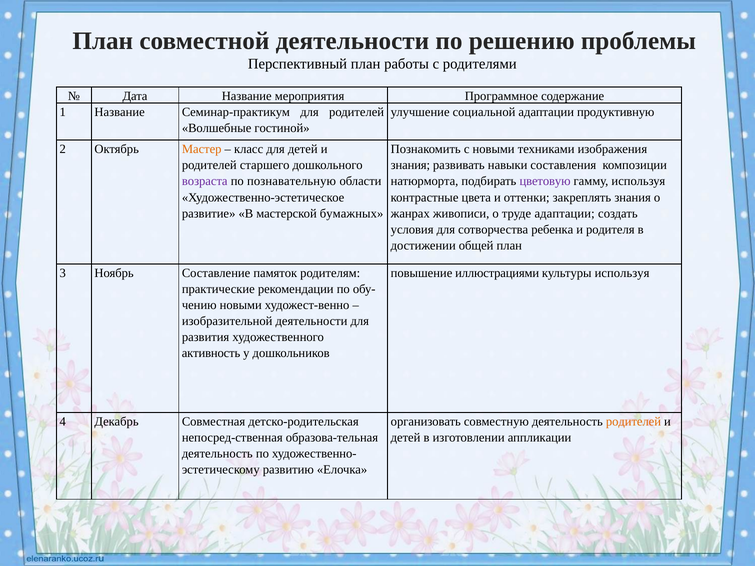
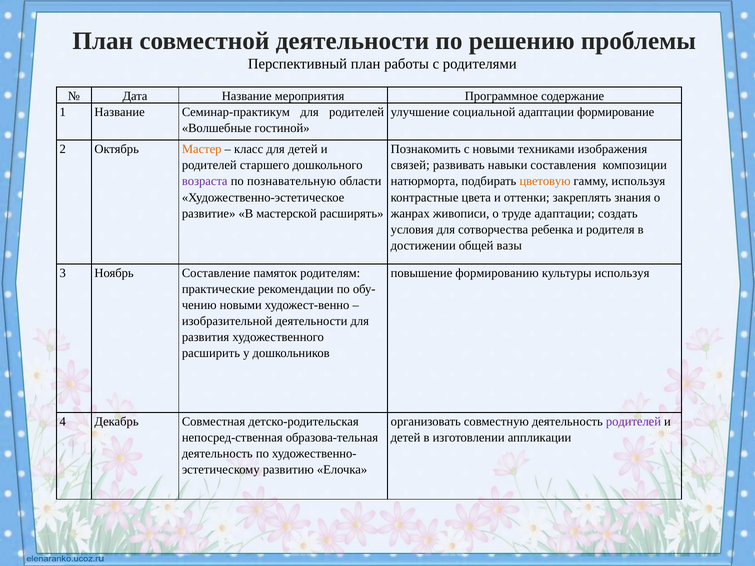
продуктивную: продуктивную -> формирование (616, 112)
знания: знания -> связей (410, 165)
цветовую colour: purple -> orange (545, 181)
бумажных: бумажных -> расширять (352, 213)
общей план: план -> вазы (509, 246)
иллюстрациями: иллюстрациями -> формированию (497, 273)
активность: активность -> расширить (211, 353)
родителей colour: orange -> purple (633, 422)
